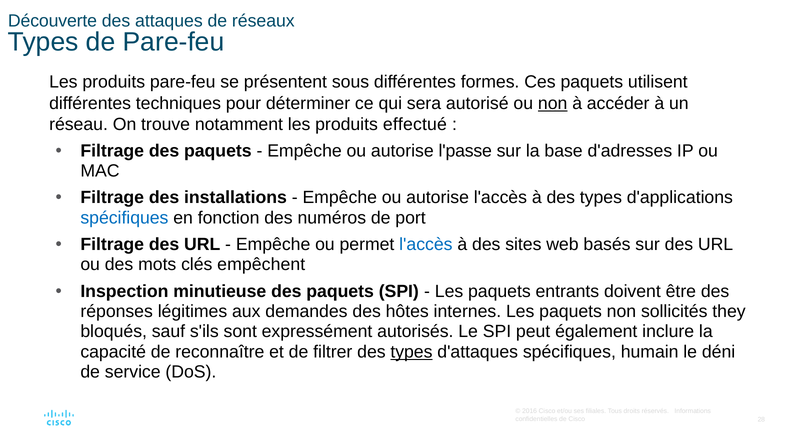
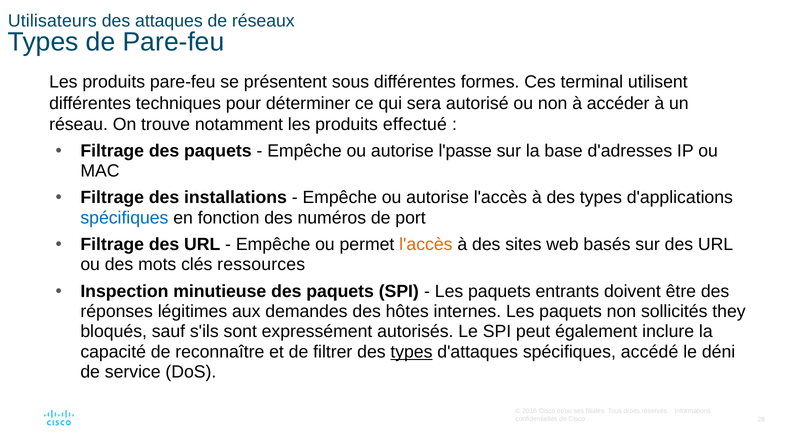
Découverte: Découverte -> Utilisateurs (52, 21)
Ces paquets: paquets -> terminal (592, 82)
non underline: present -> none (553, 103)
l'accès colour: blue -> orange (426, 245)
empêchent: empêchent -> ressources (261, 265)
humain: humain -> accédé (650, 352)
